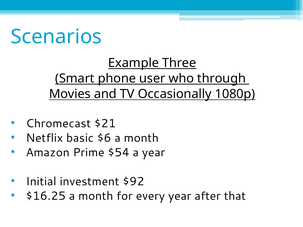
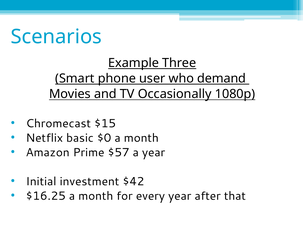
through: through -> demand (222, 79)
$21: $21 -> $15 (105, 124)
$6: $6 -> $0 (104, 138)
$54: $54 -> $57 (119, 153)
$92: $92 -> $42 (133, 182)
